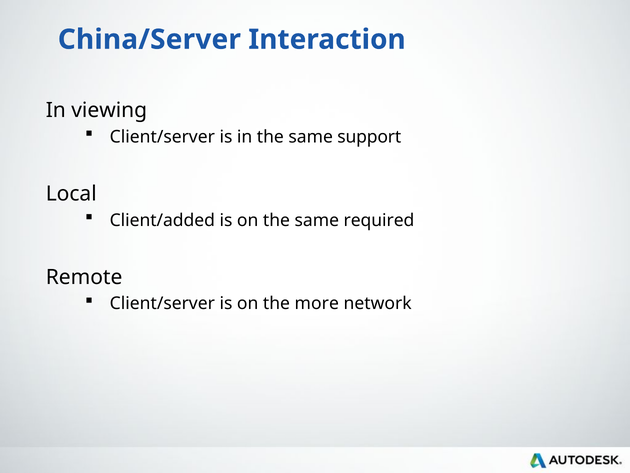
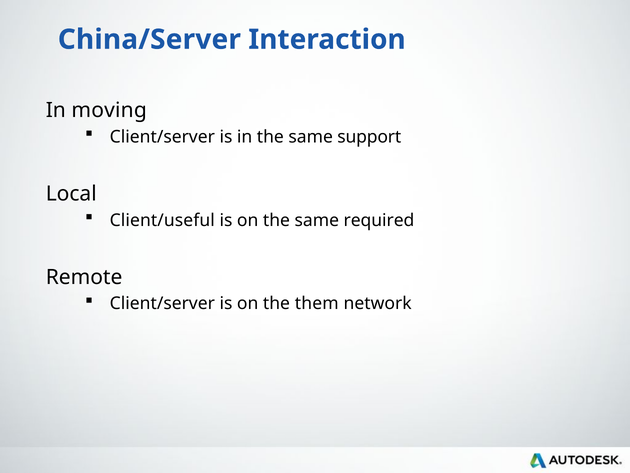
viewing: viewing -> moving (109, 110)
Client/added: Client/added -> Client/useful (162, 220)
more: more -> them (317, 303)
